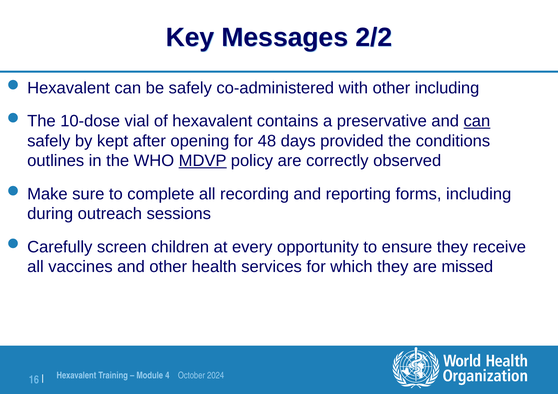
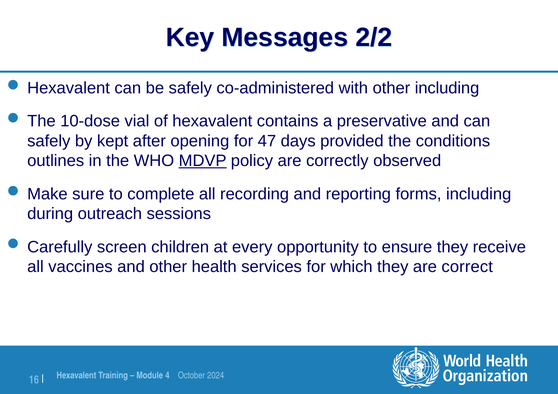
can underline: present -> none (477, 121)
48: 48 -> 47 (267, 141)
missed: missed -> correct (467, 267)
